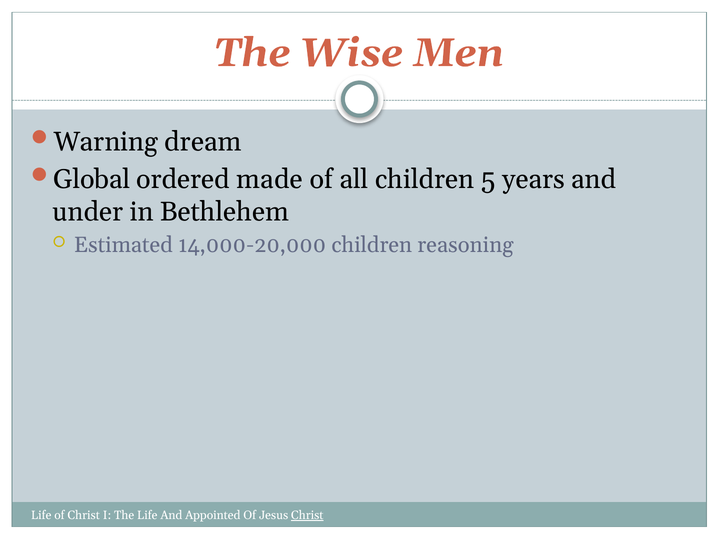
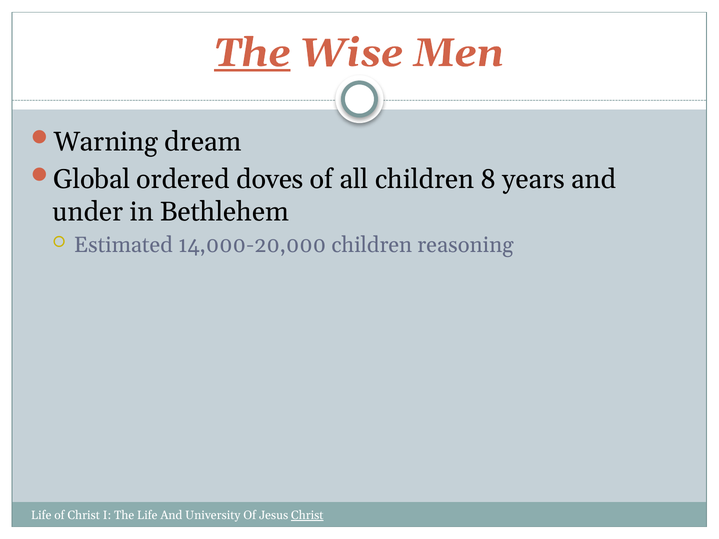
The underline: none -> present (252, 53)
made: made -> doves (270, 179)
5: 5 -> 8 (488, 179)
Appointed: Appointed -> University (213, 516)
